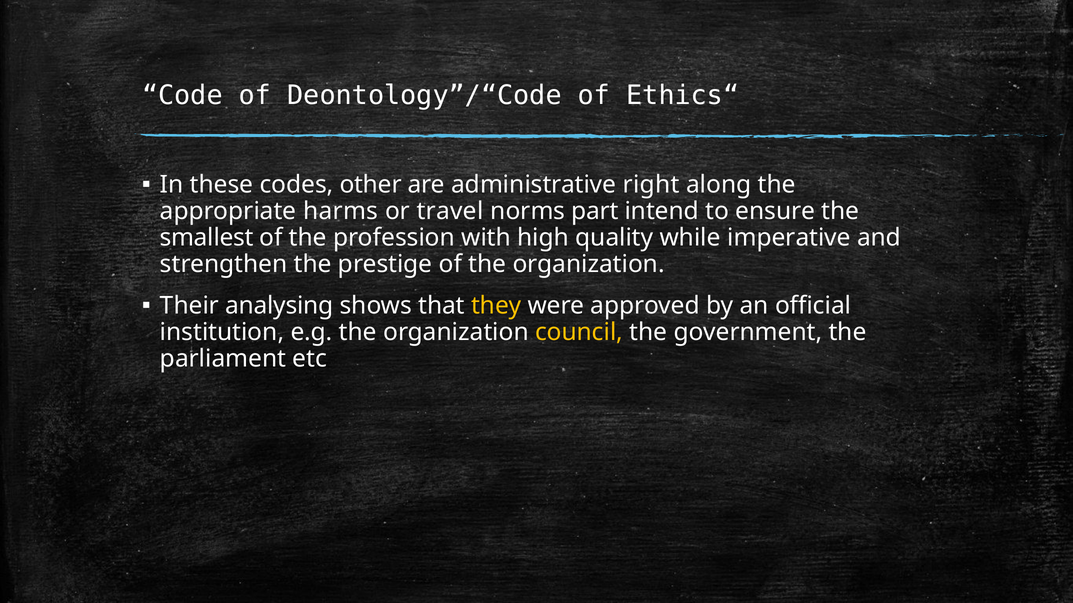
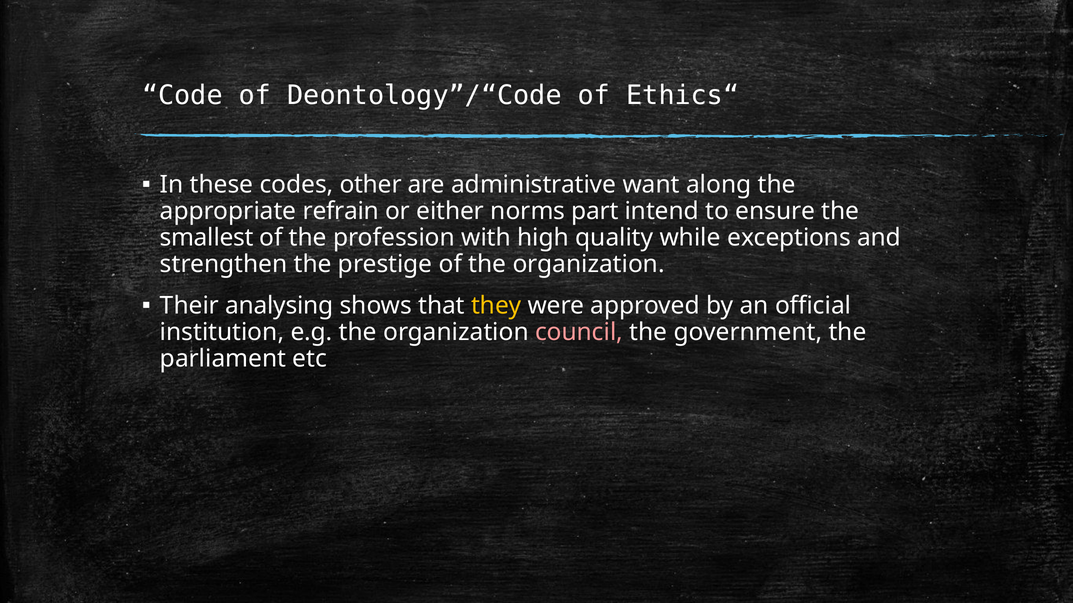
right: right -> want (651, 185)
harms: harms -> refrain (341, 211)
travel: travel -> either (450, 211)
imperative: imperative -> exceptions (789, 238)
council colour: yellow -> pink (579, 332)
